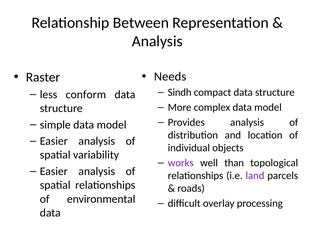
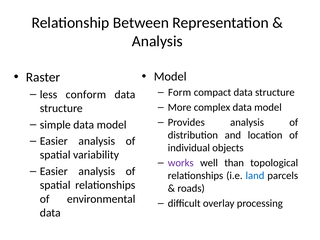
Needs: Needs -> Model (170, 77)
Sindh: Sindh -> Form (180, 92)
land colour: purple -> blue (255, 176)
